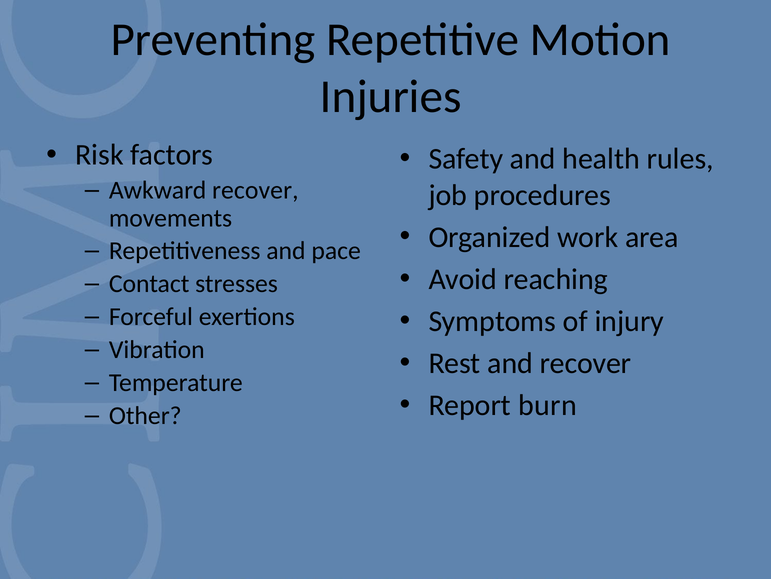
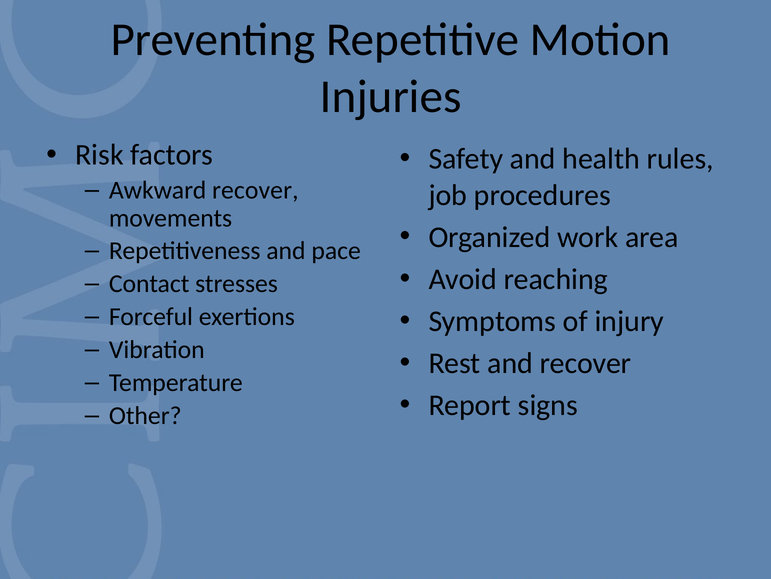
burn: burn -> signs (548, 405)
